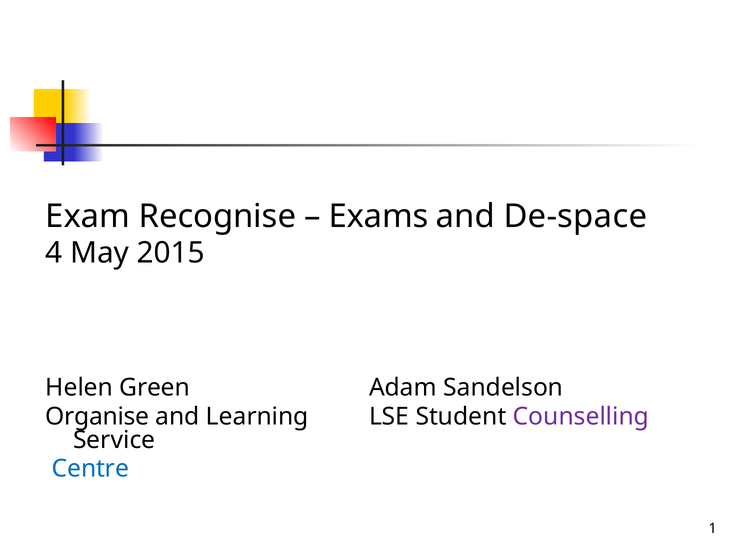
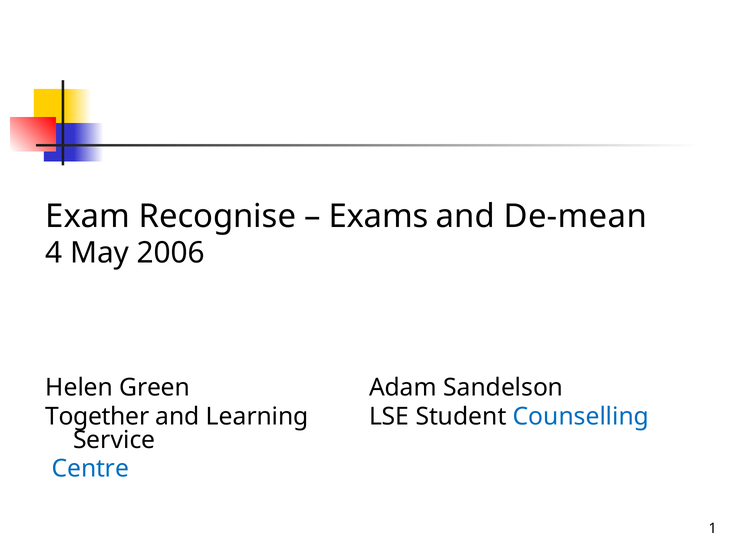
De-space: De-space -> De-mean (575, 217)
2015: 2015 -> 2006 (171, 253)
Organise: Organise -> Together (97, 416)
Counselling colour: purple -> blue (581, 416)
